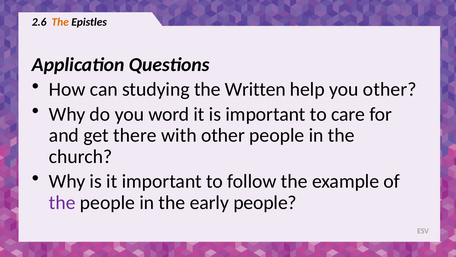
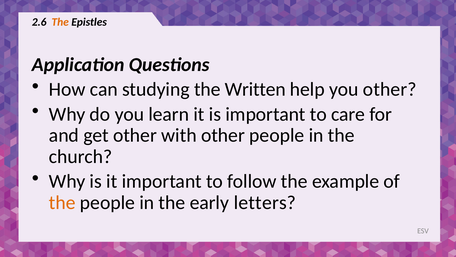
word: word -> learn (169, 114)
get there: there -> other (135, 136)
the colour: purple -> orange (62, 203)
early people: people -> letters (265, 203)
